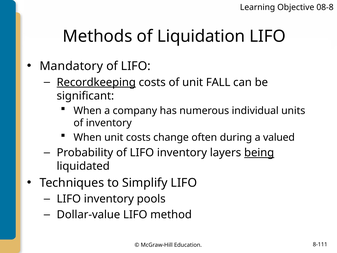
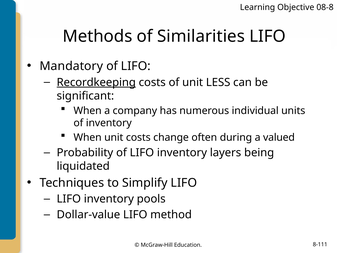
Liquidation: Liquidation -> Similarities (201, 36)
FALL: FALL -> LESS (218, 82)
being underline: present -> none (259, 153)
